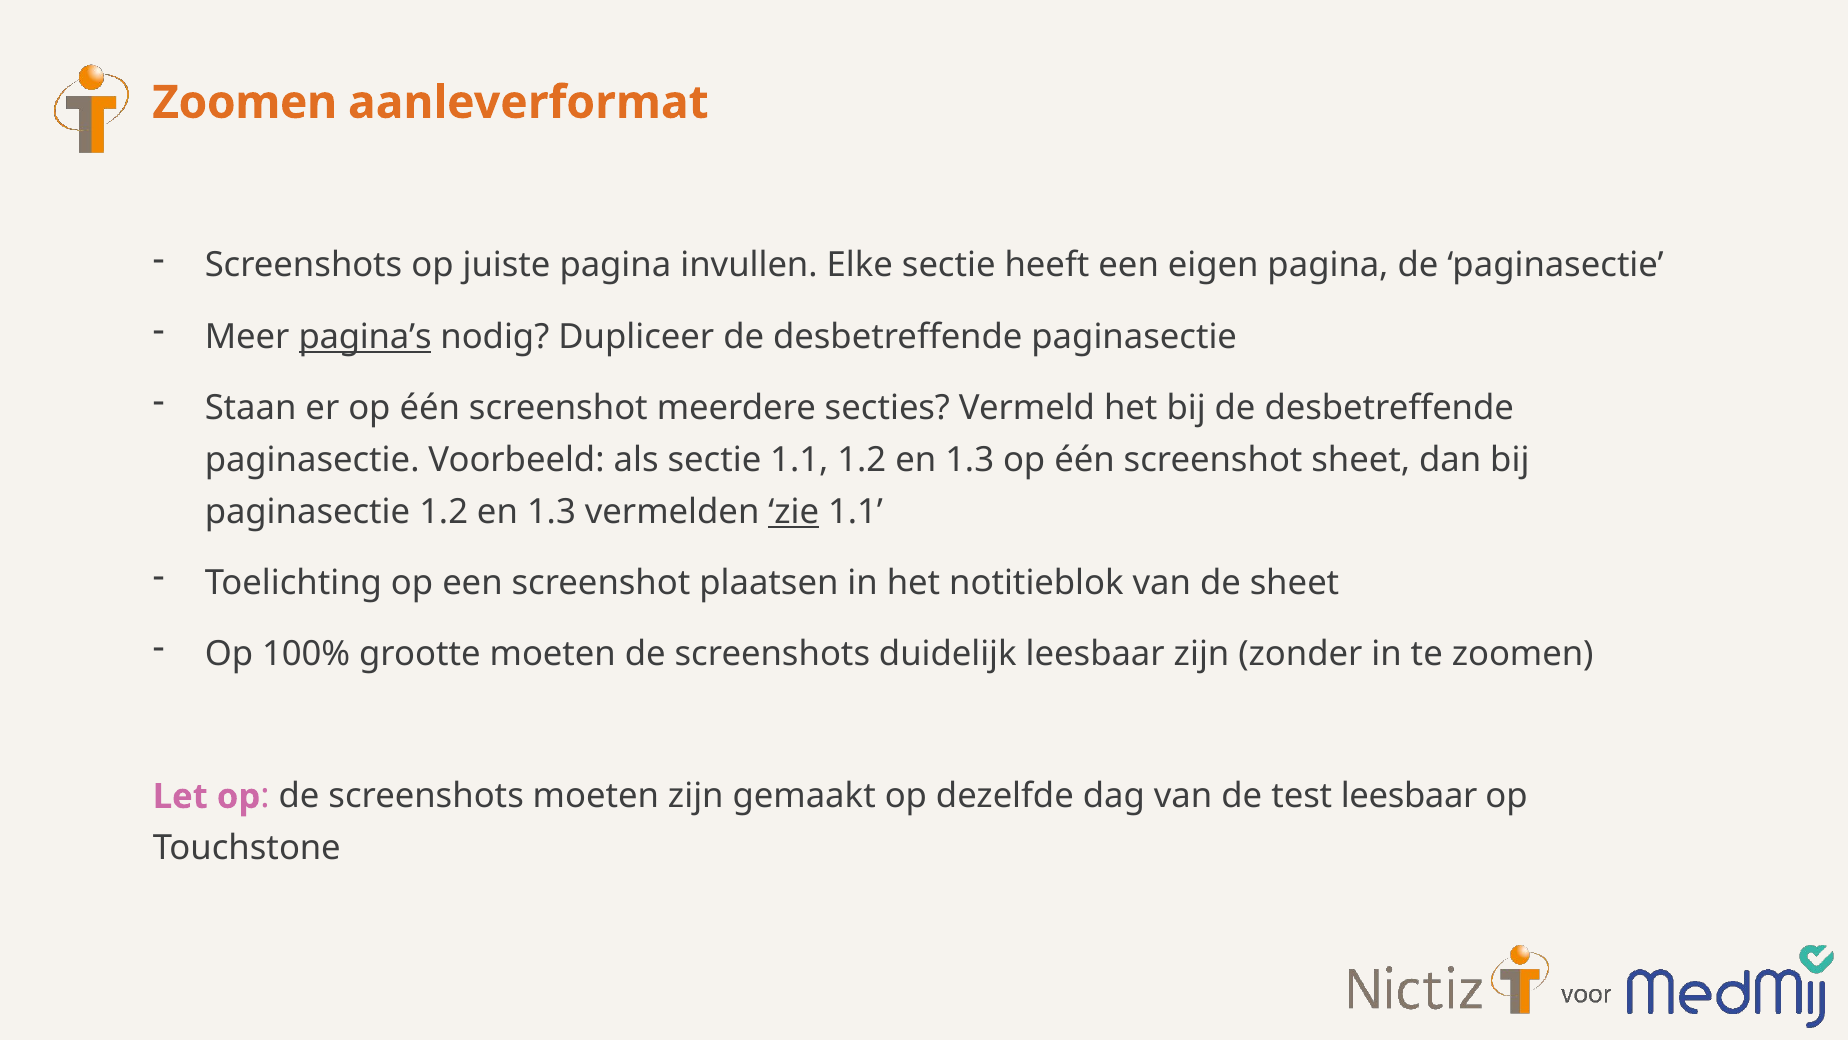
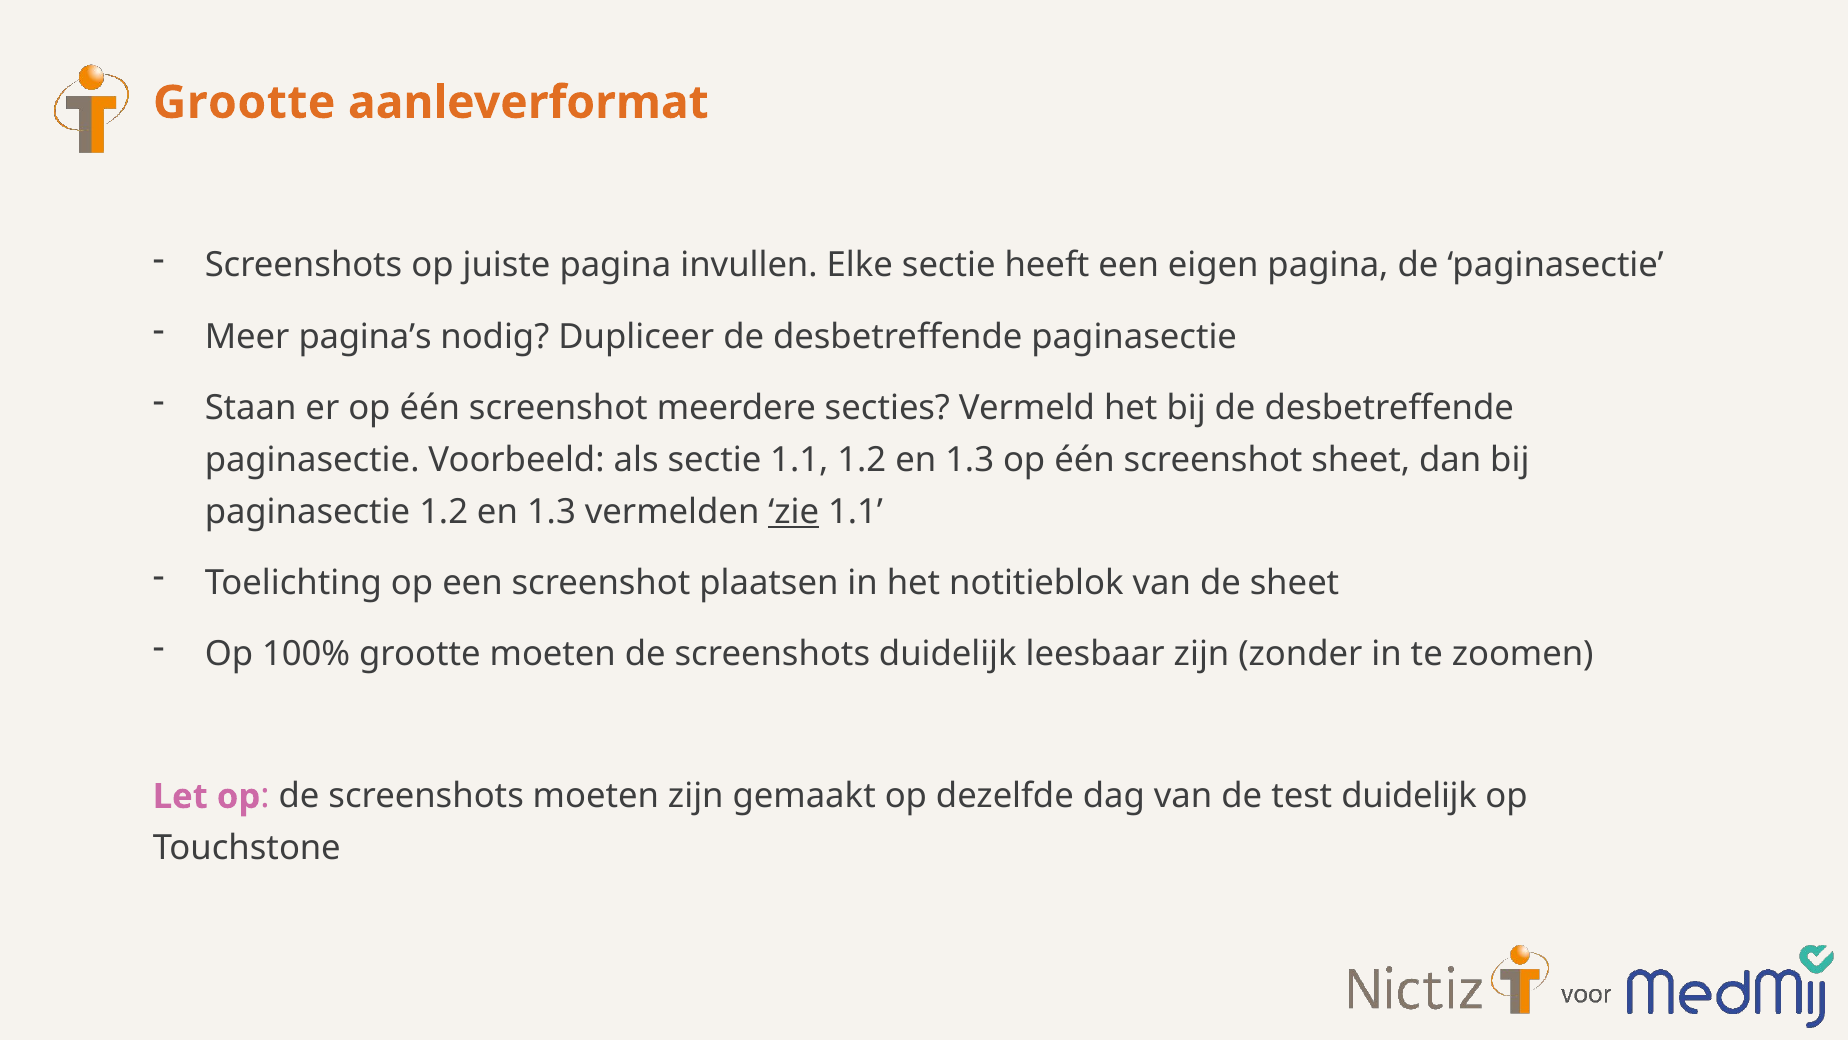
Zoomen: Zoomen -> Grootte (244, 103)
pagina’s underline: present -> none (365, 337)
test leesbaar: leesbaar -> duidelijk (1409, 796)
